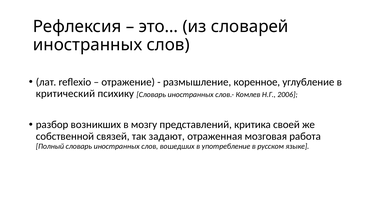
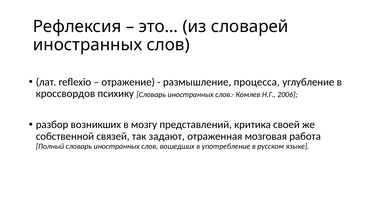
коренное: коренное -> процесса (257, 82)
критический: критический -> кроссвордов (65, 94)
